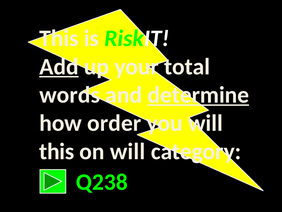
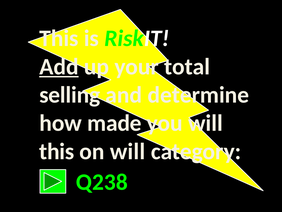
words: words -> selling (70, 95)
determine underline: present -> none (198, 95)
order: order -> made (114, 123)
